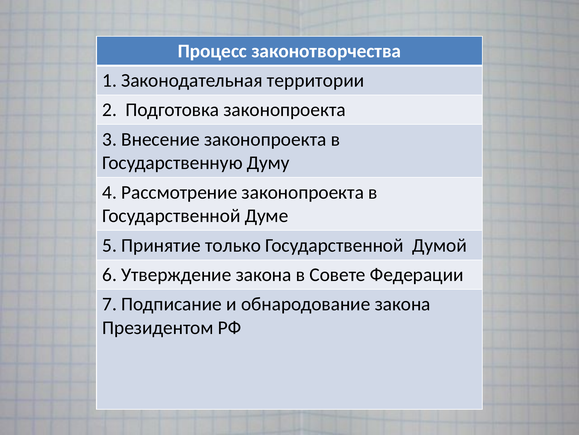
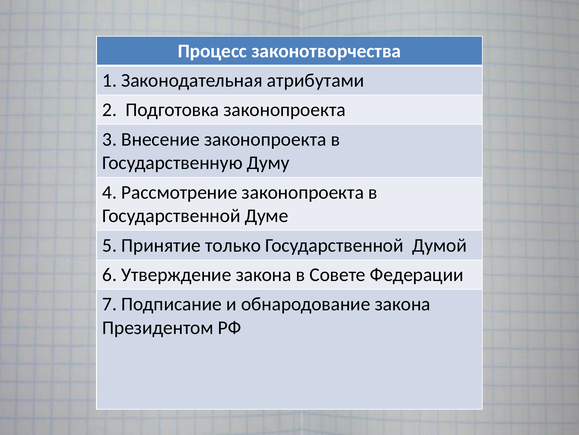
территории: территории -> атрибутами (316, 80)
